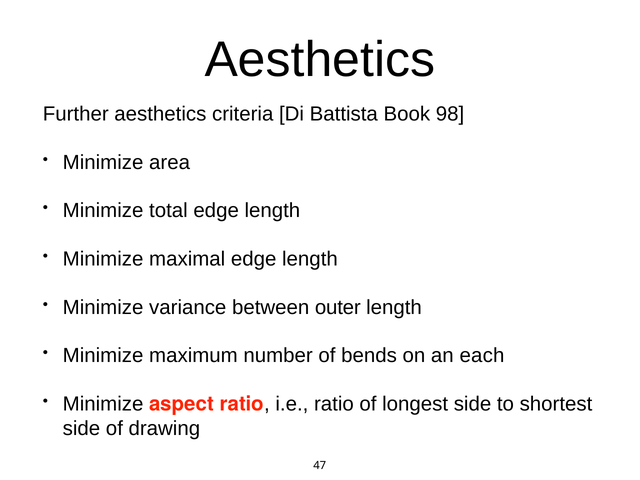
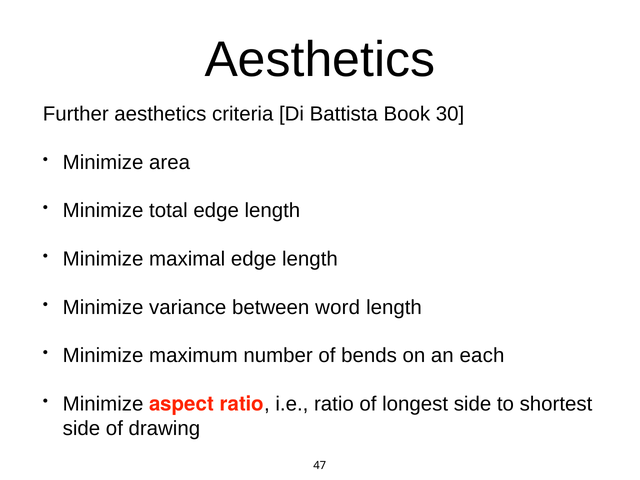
98: 98 -> 30 (450, 114)
outer: outer -> word (338, 307)
